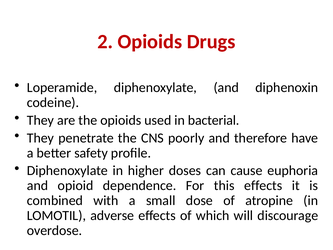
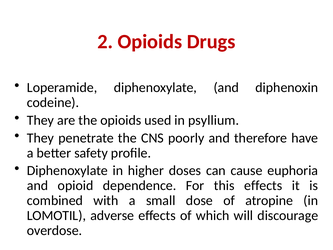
bacterial: bacterial -> psyllium (214, 120)
